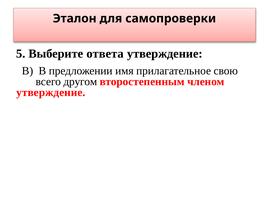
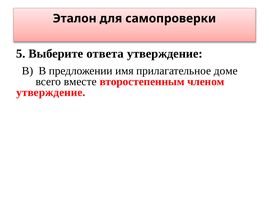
свою: свою -> доме (226, 71)
другом: другом -> вместе (80, 82)
